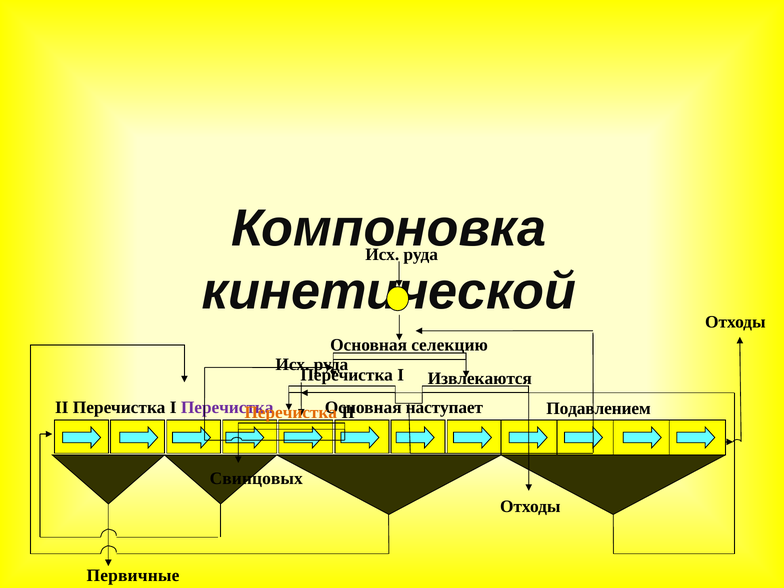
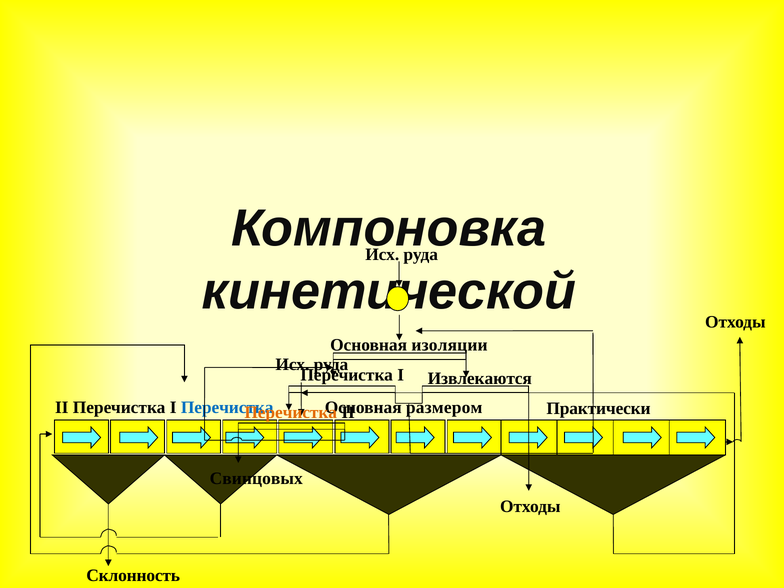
селекцию: селекцию -> изоляции (450, 345)
Перечистка colour: purple -> blue (227, 407)
наступает: наступает -> размером (444, 407)
Подавлением: Подавлением -> Практически (599, 408)
Первичные: Первичные -> Склонность (133, 575)
